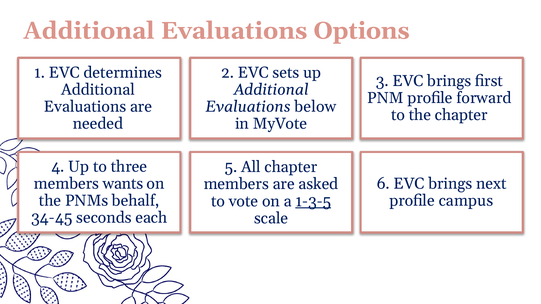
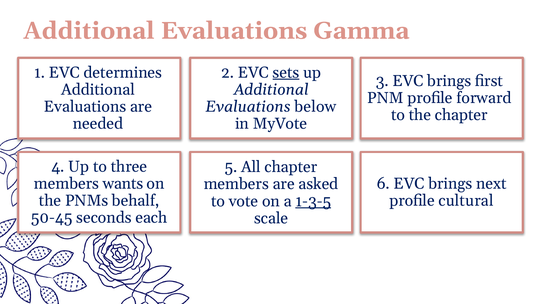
Options: Options -> Gamma (361, 31)
sets underline: none -> present (286, 73)
campus: campus -> cultural (466, 201)
34-45: 34-45 -> 50-45 (52, 218)
